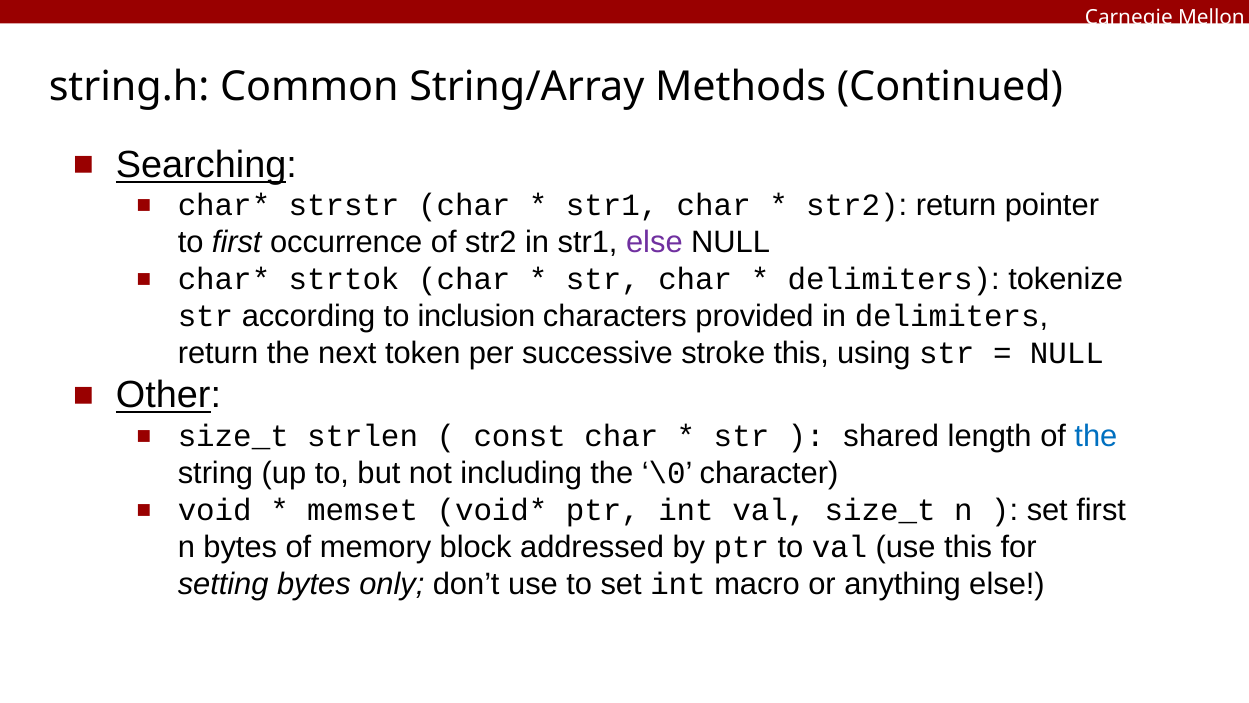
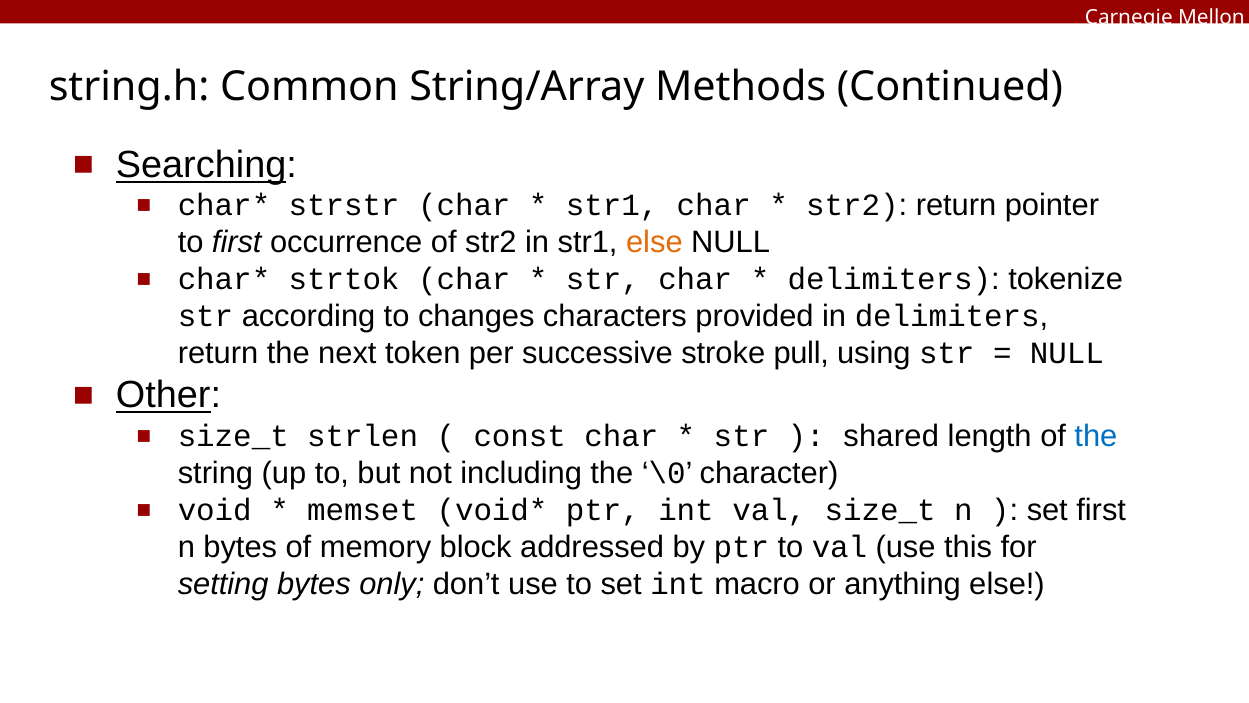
else colour: purple -> orange (654, 243)
inclusion: inclusion -> changes (476, 317)
stroke this: this -> pull (801, 354)
